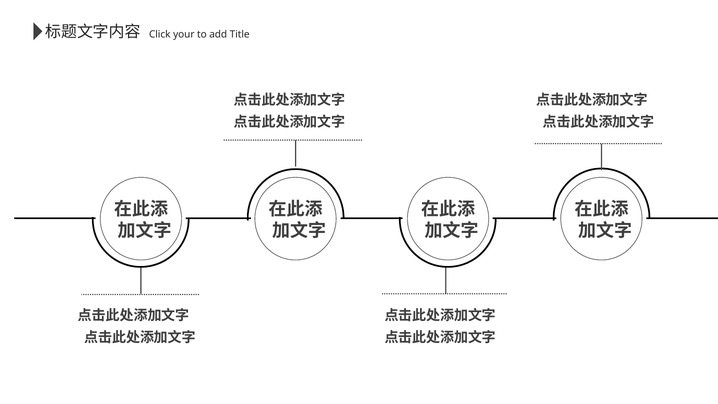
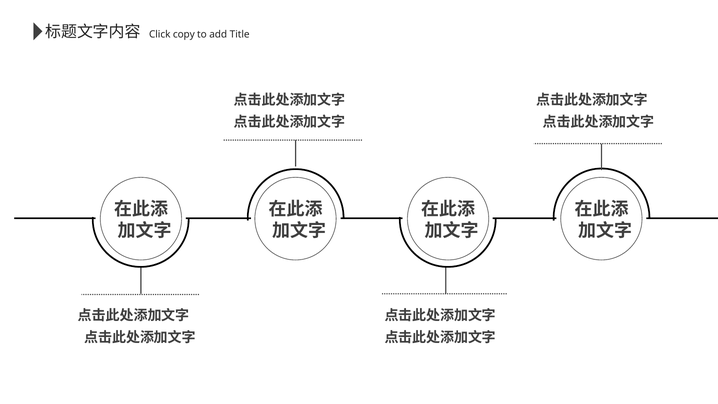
your: your -> copy (184, 35)
